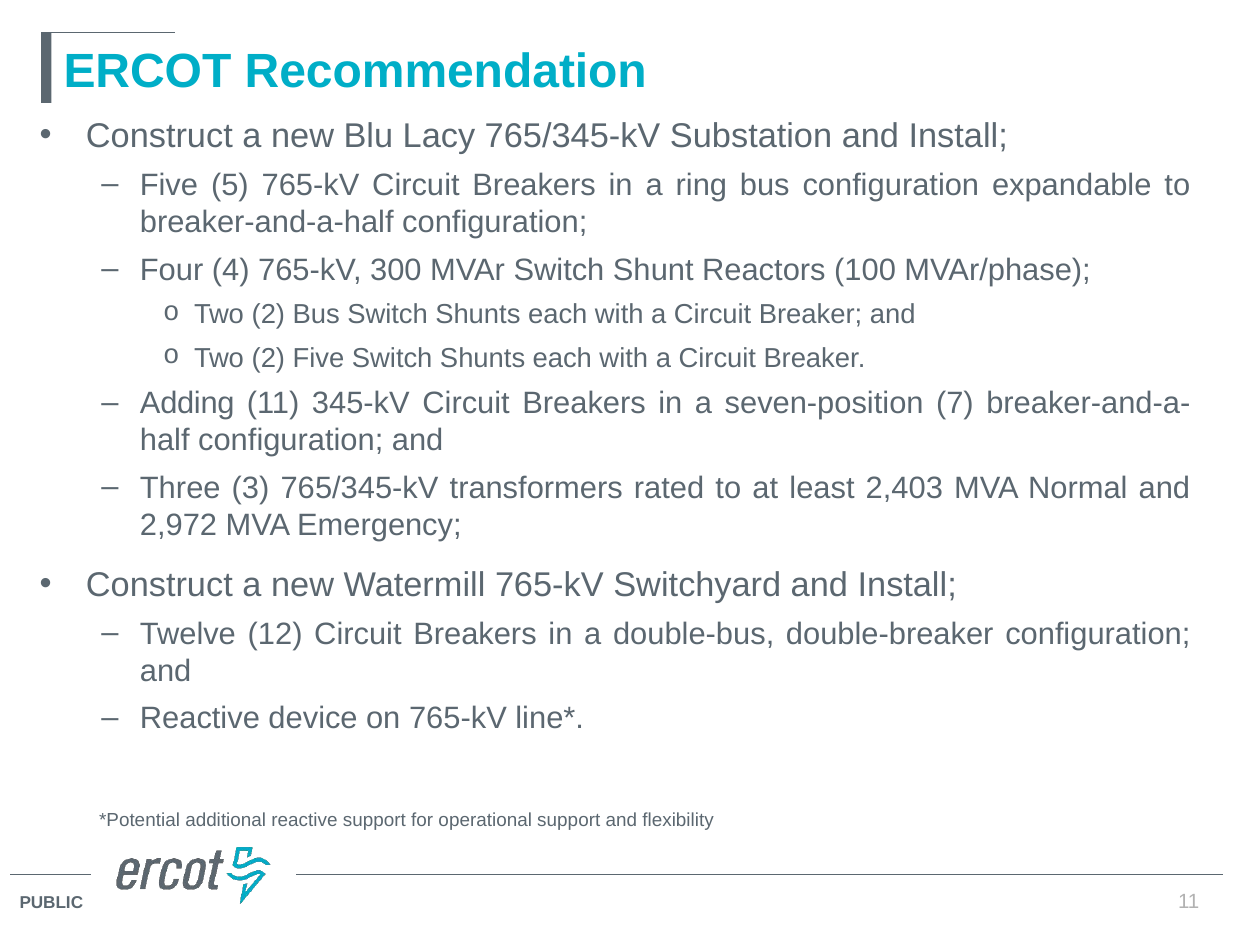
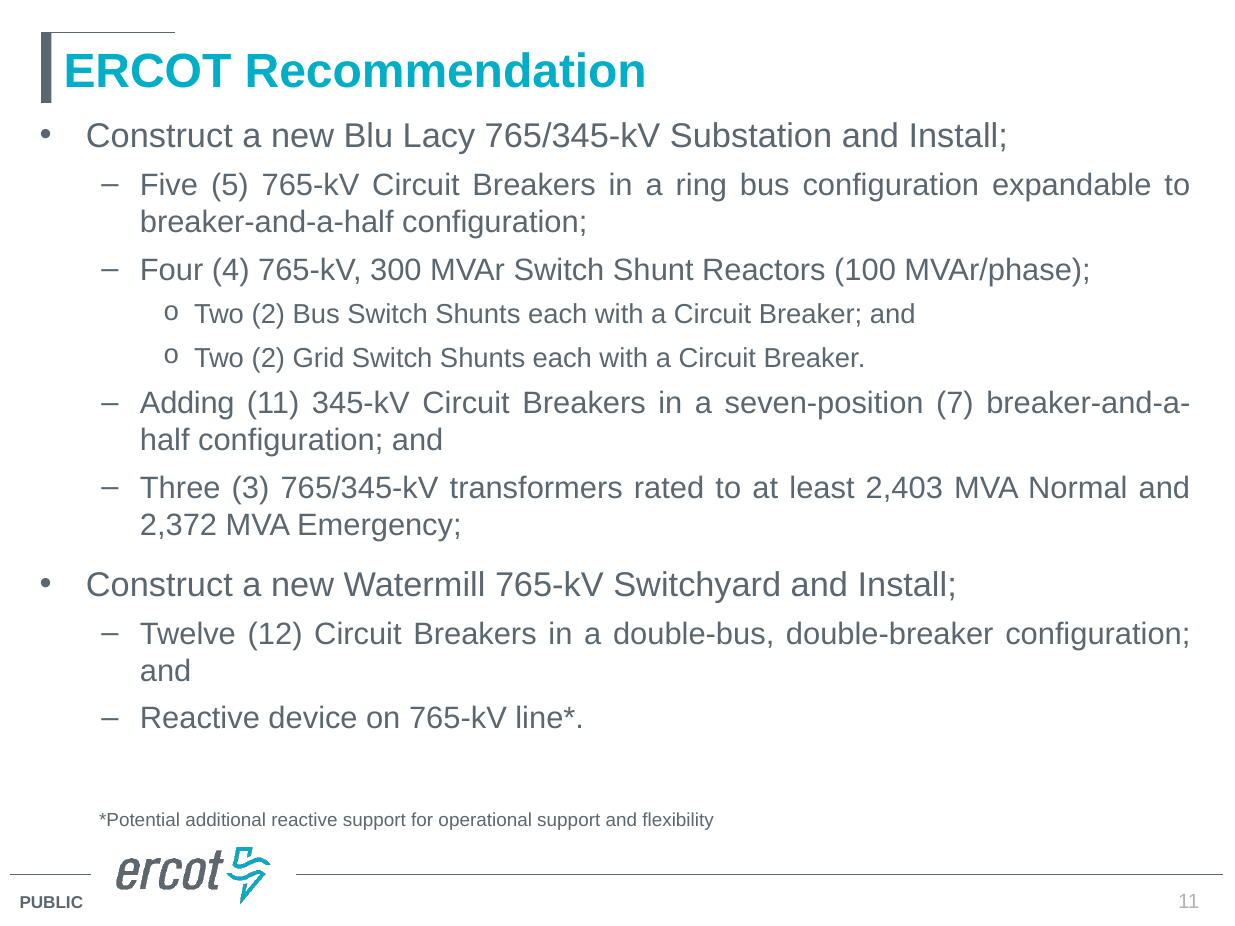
2 Five: Five -> Grid (318, 358)
2,972: 2,972 -> 2,372 (179, 525)
